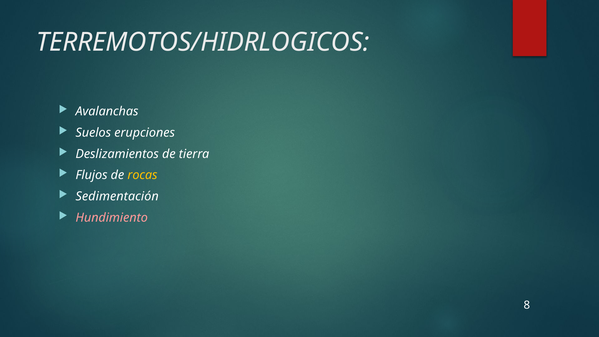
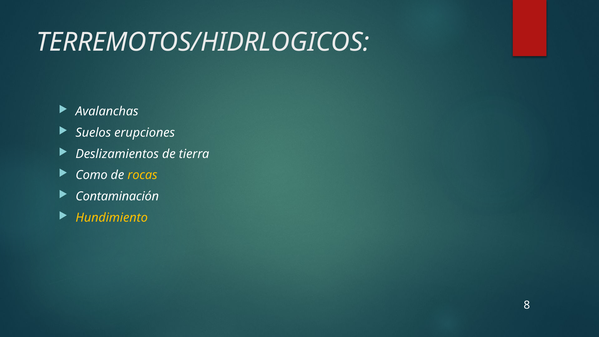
Flujos: Flujos -> Como (92, 175)
Sedimentación: Sedimentación -> Contaminación (117, 196)
Hundimiento colour: pink -> yellow (112, 218)
